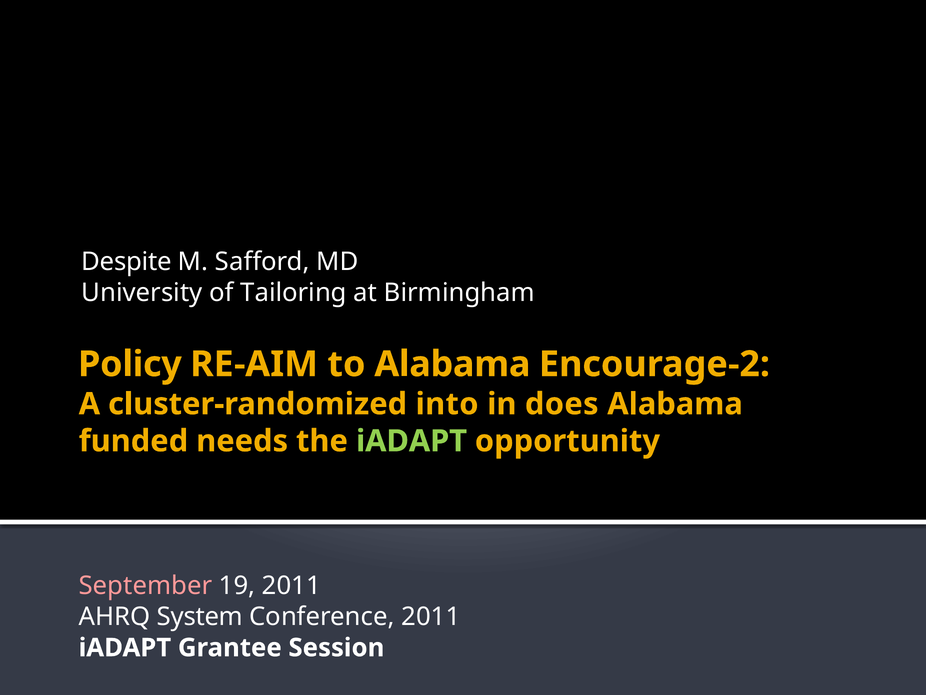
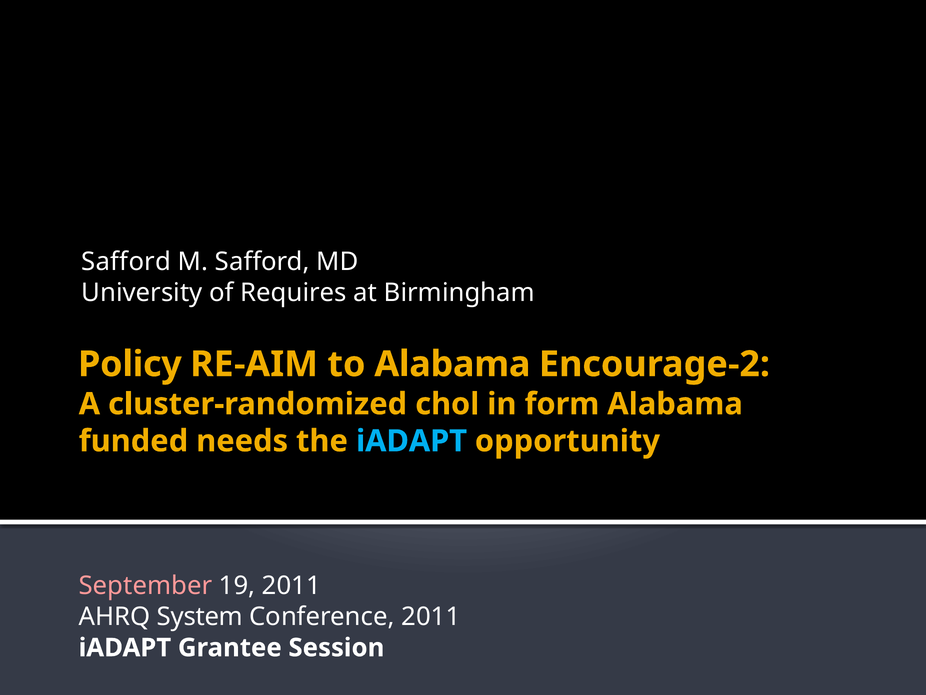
Despite: Despite -> Safford (126, 262)
Tailoring: Tailoring -> Requires (294, 292)
into: into -> chol (447, 404)
does: does -> form (562, 404)
iADAPT colour: light green -> light blue (411, 441)
